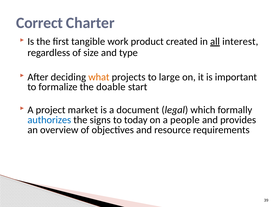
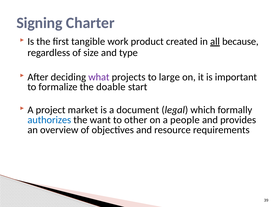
Correct: Correct -> Signing (39, 23)
interest: interest -> because (240, 41)
what colour: orange -> purple (99, 77)
signs: signs -> want (100, 119)
today: today -> other (136, 119)
